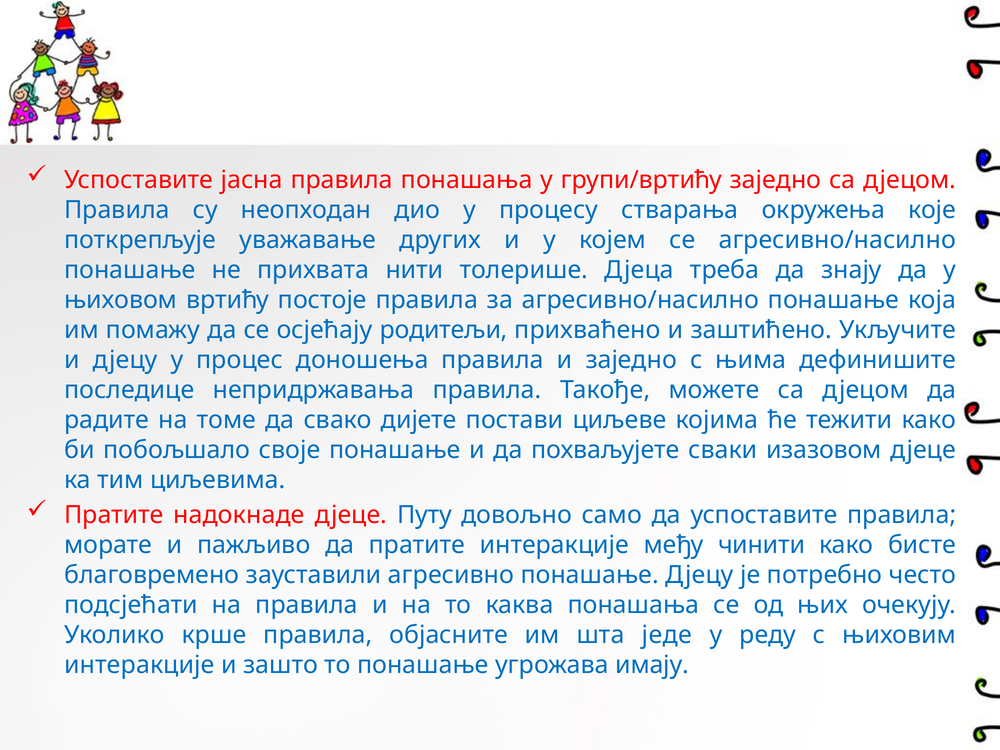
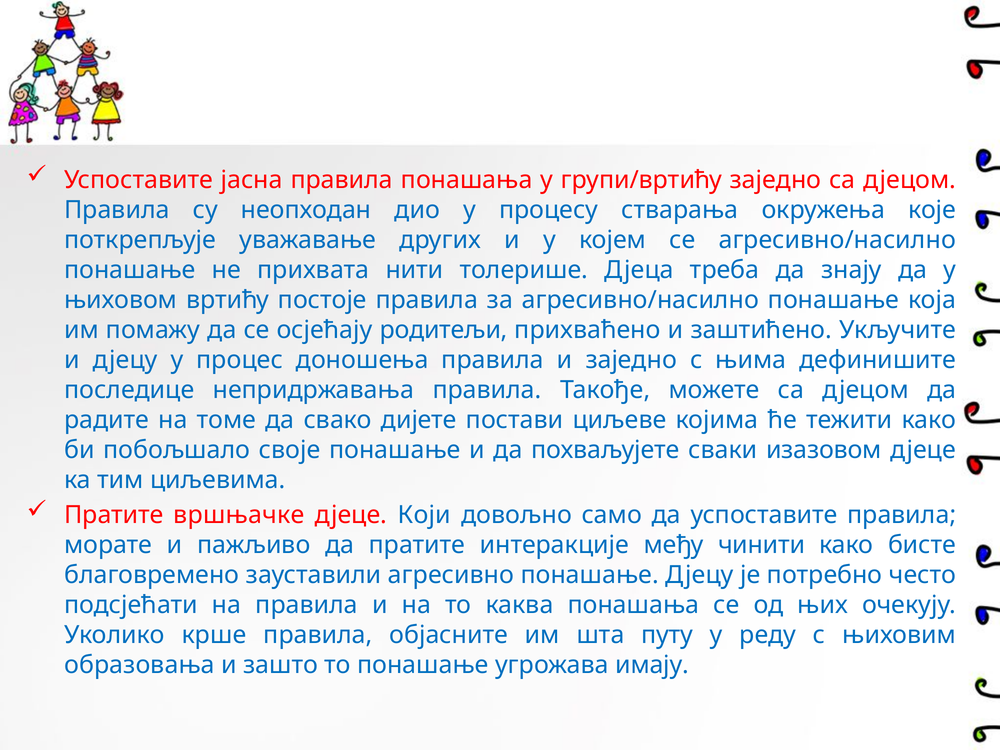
надокнаде: надокнаде -> вршњачке (239, 515)
Путу: Путу -> Који (424, 515)
једе: једе -> путу (667, 635)
интеракције: интеракције -> образовања (139, 665)
